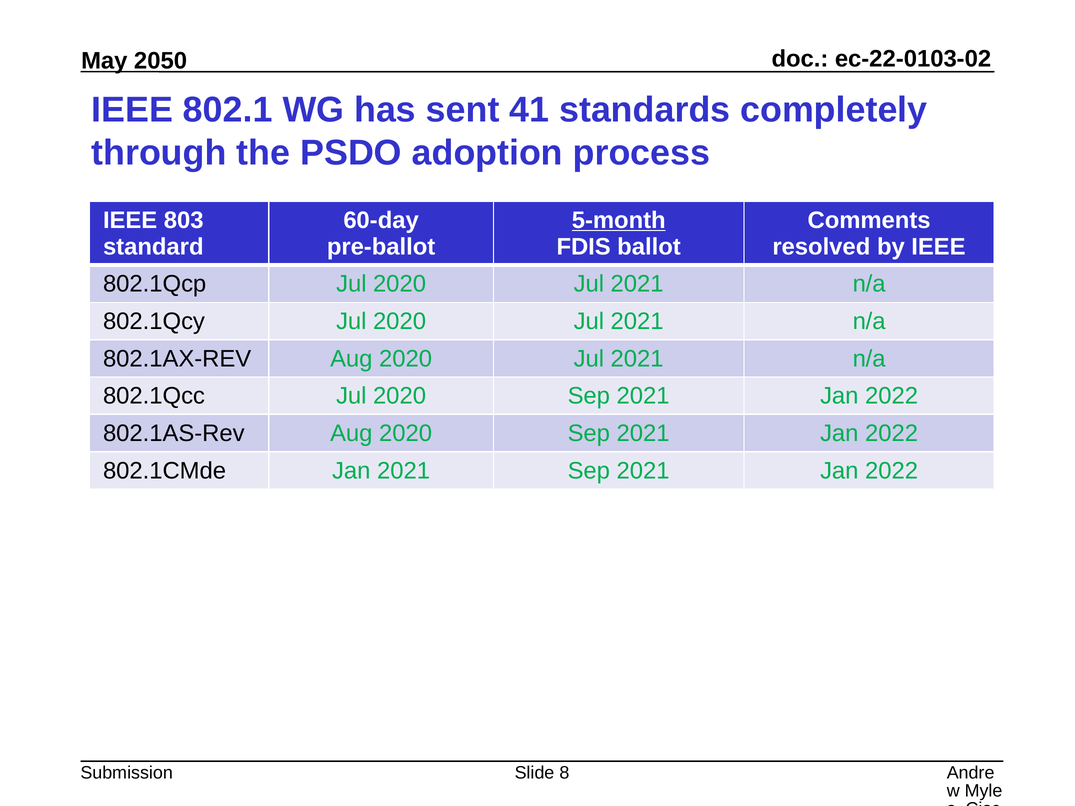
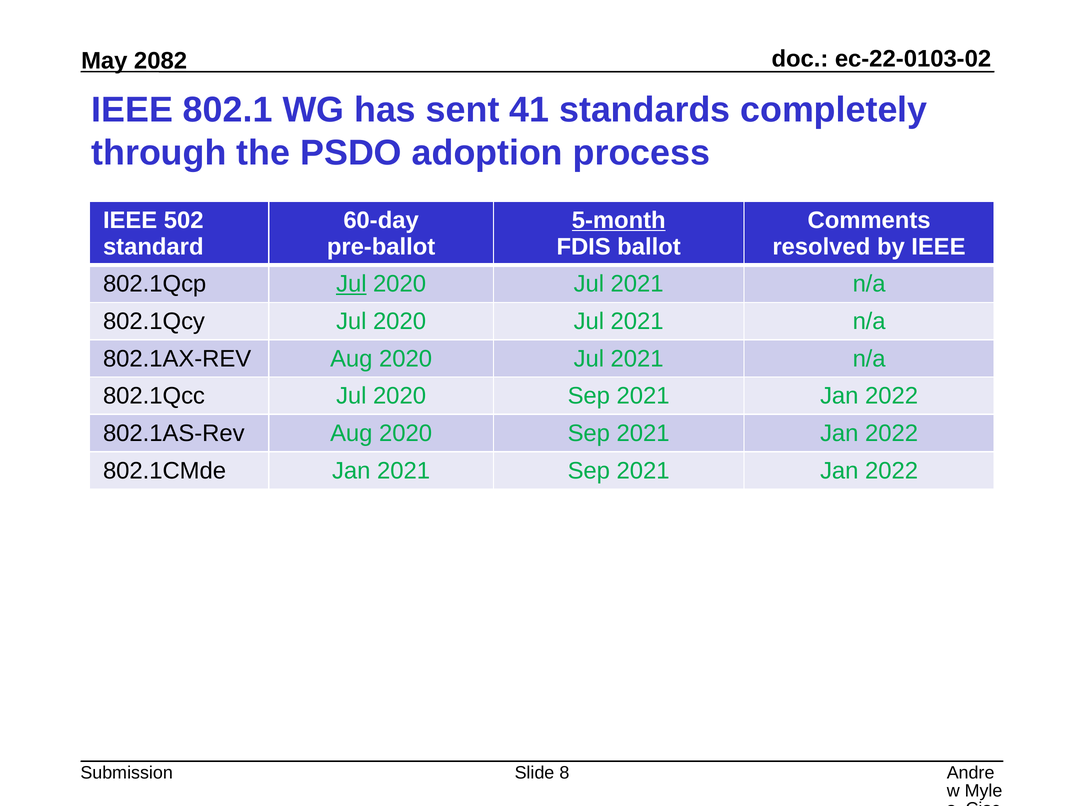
2050: 2050 -> 2082 (161, 61)
803: 803 -> 502 (184, 220)
Jul underline: none -> present (351, 284)
